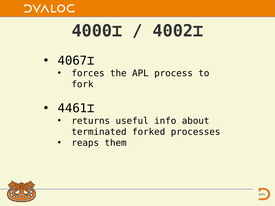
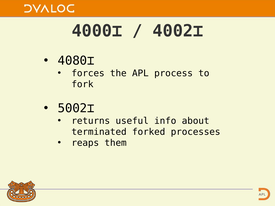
4067⌶: 4067⌶ -> 4080⌶ (76, 61)
4461⌶: 4461⌶ -> 5002⌶ (76, 108)
